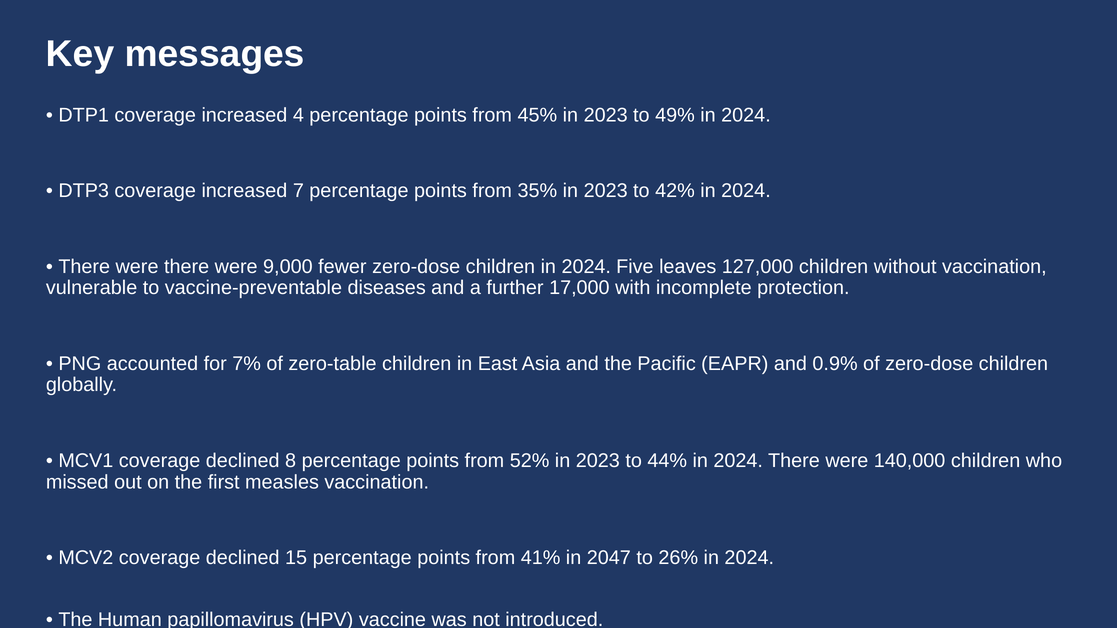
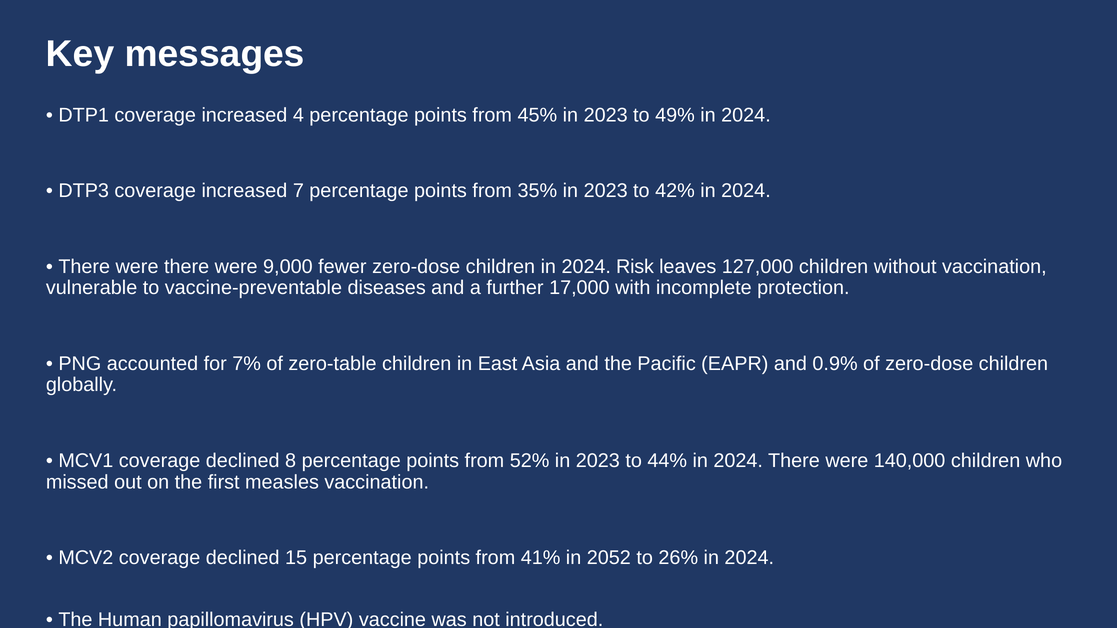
Five: Five -> Risk (635, 267)
2047: 2047 -> 2052 (609, 558)
